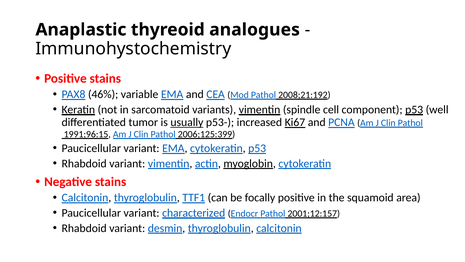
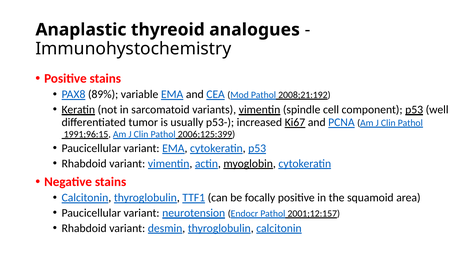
46%: 46% -> 89% (103, 94)
usually underline: present -> none (187, 122)
characterized: characterized -> neurotension (194, 213)
